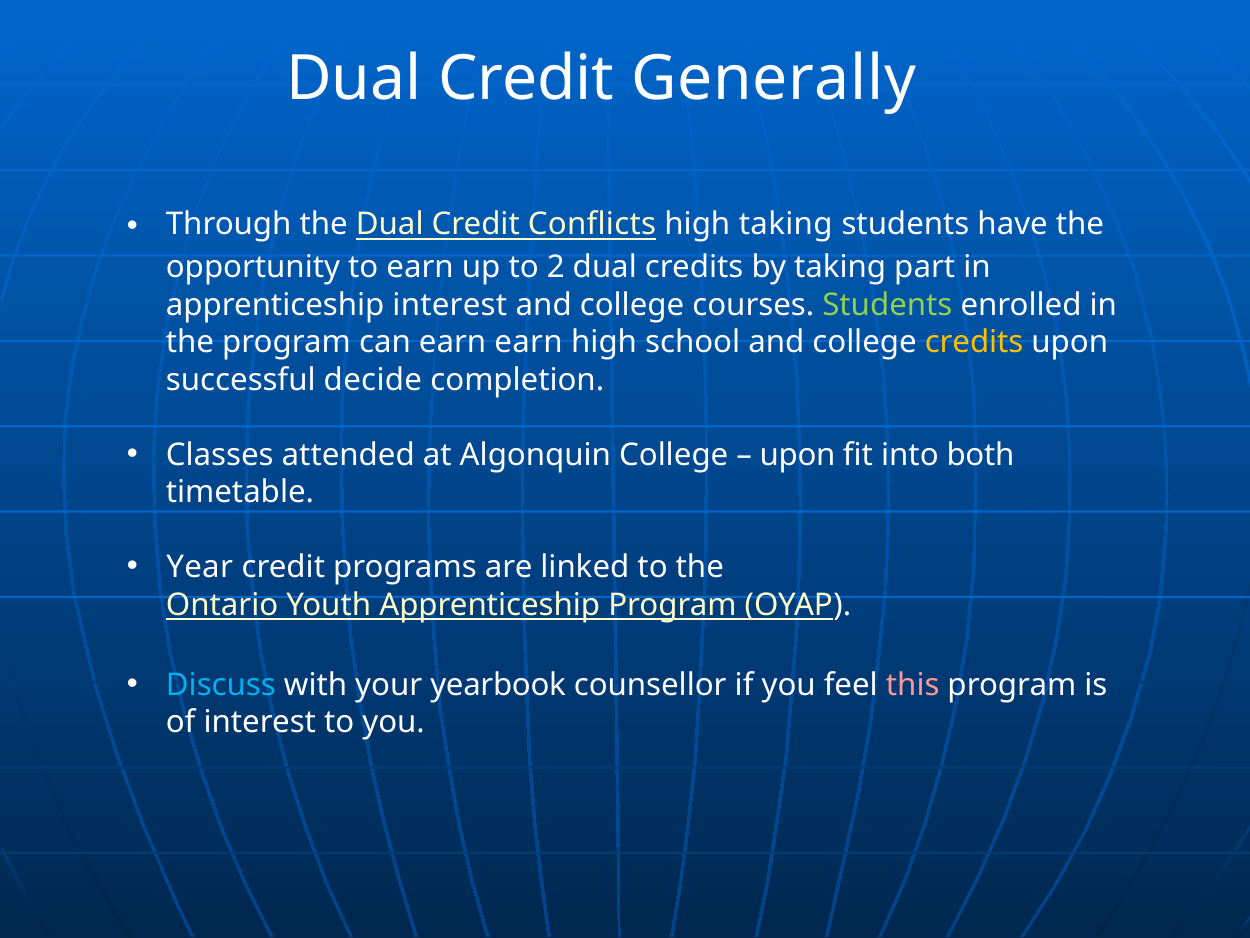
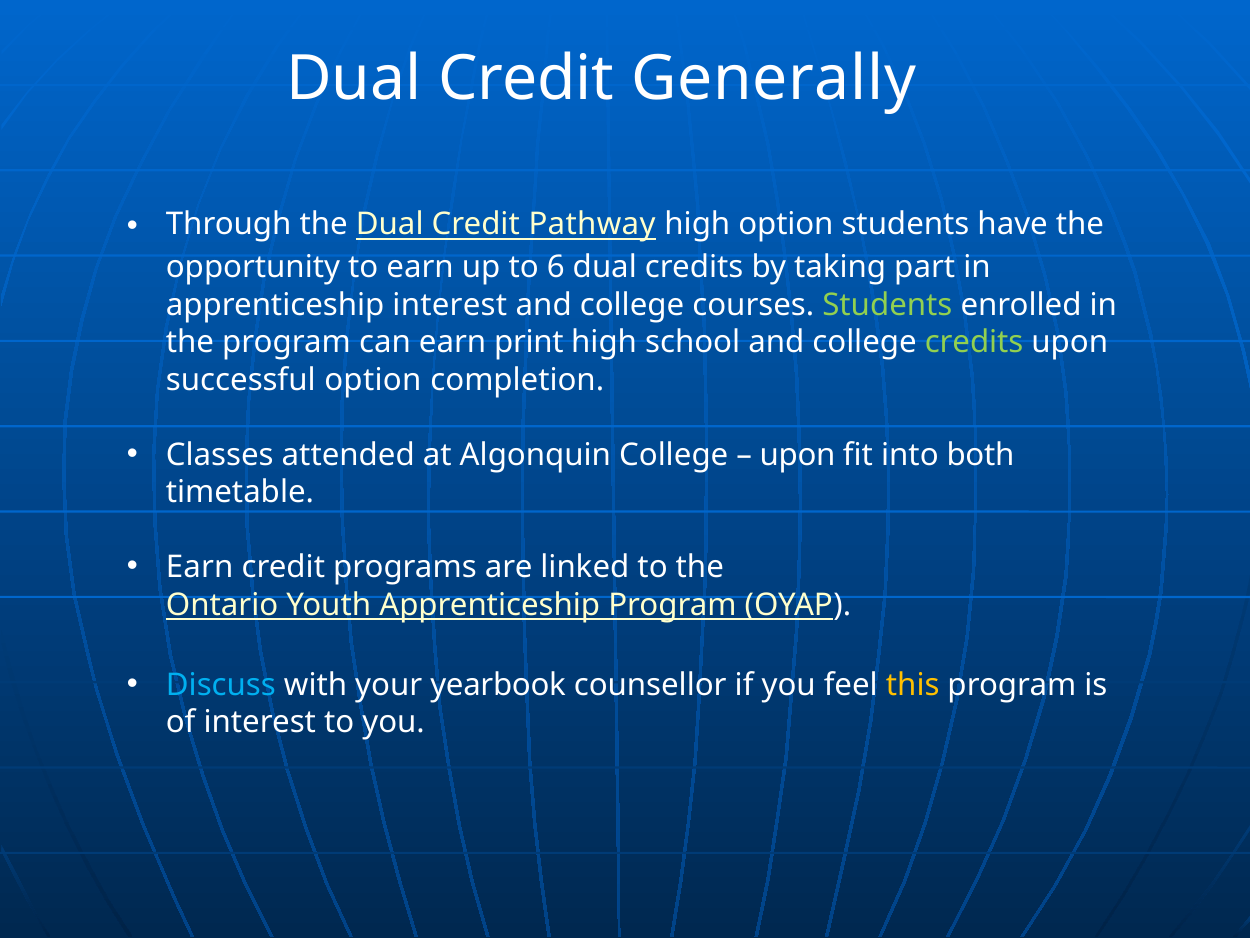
Conflicts: Conflicts -> Pathway (592, 225)
high taking: taking -> option (786, 225)
2: 2 -> 6 (556, 267)
earn earn: earn -> print (529, 342)
credits colour: yellow -> light green (974, 342)
successful decide: decide -> option (373, 380)
Year: Year -> Earn (200, 567)
this colour: pink -> yellow (913, 685)
